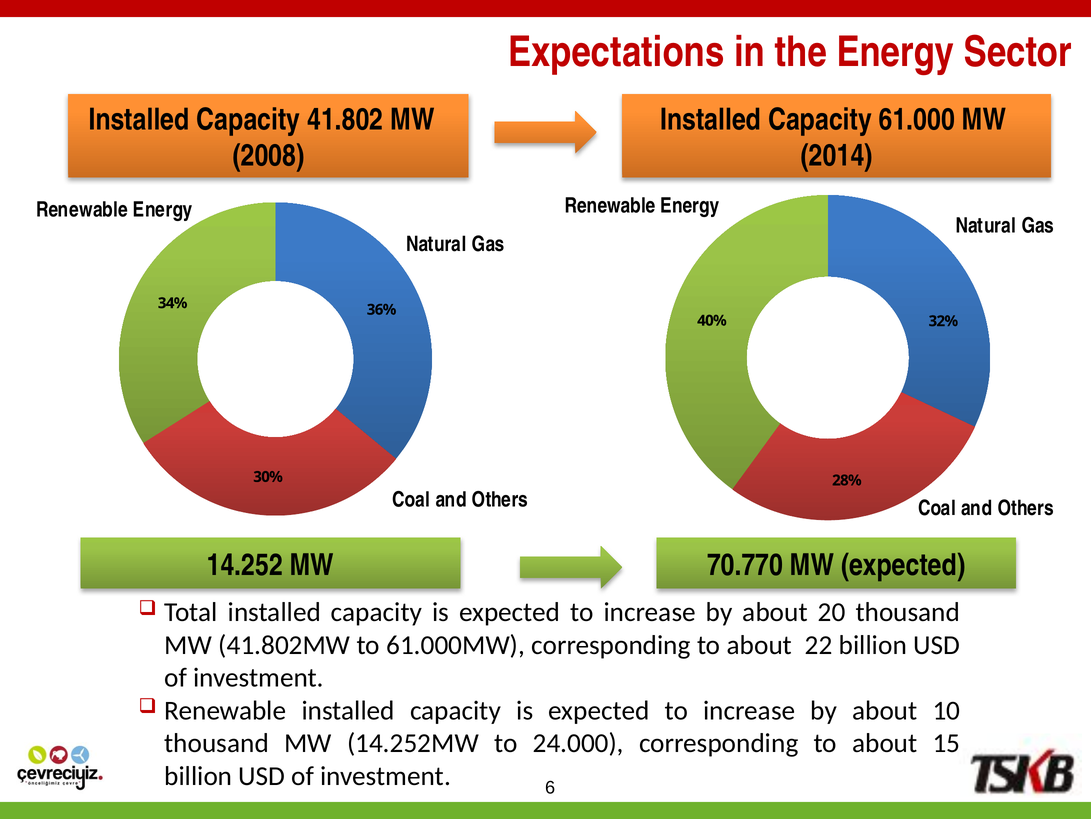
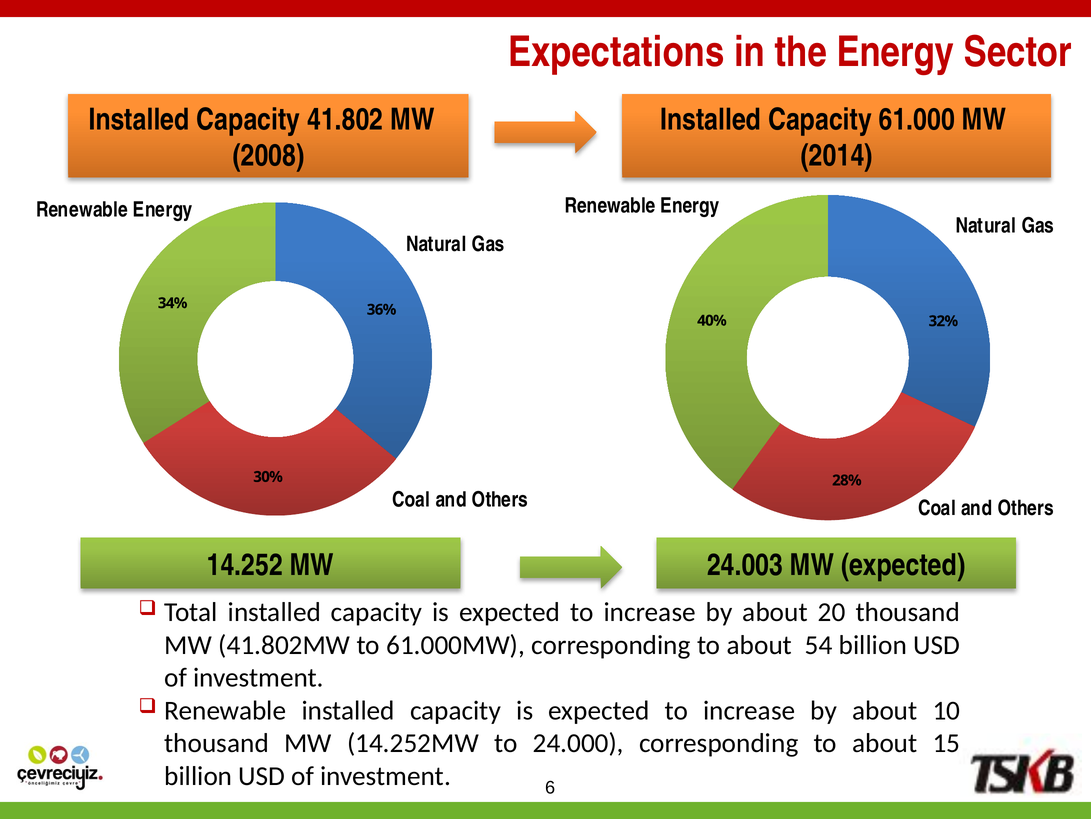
70.770: 70.770 -> 24.003 (745, 565)
22: 22 -> 54 (819, 644)
